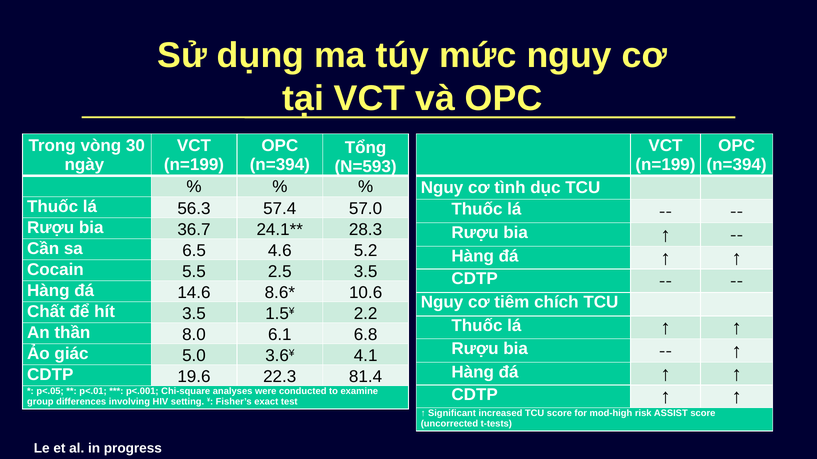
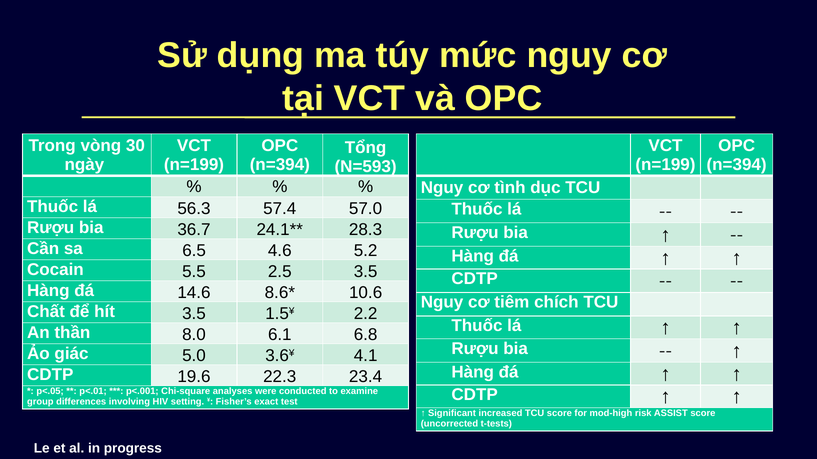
81.4: 81.4 -> 23.4 (366, 377)
